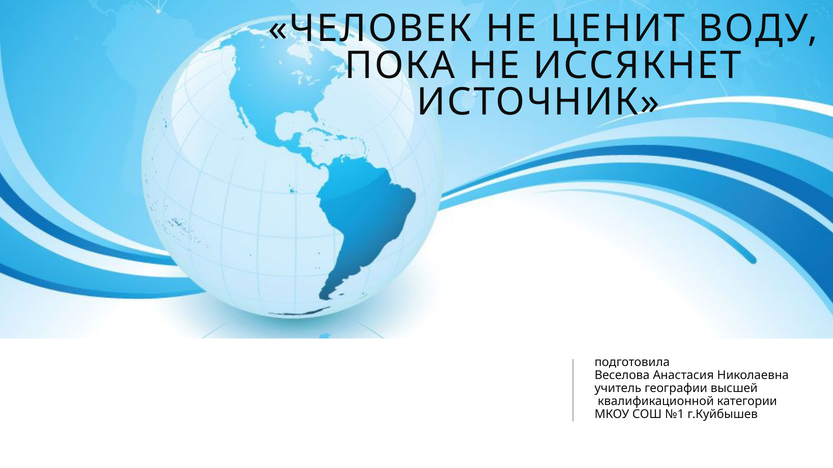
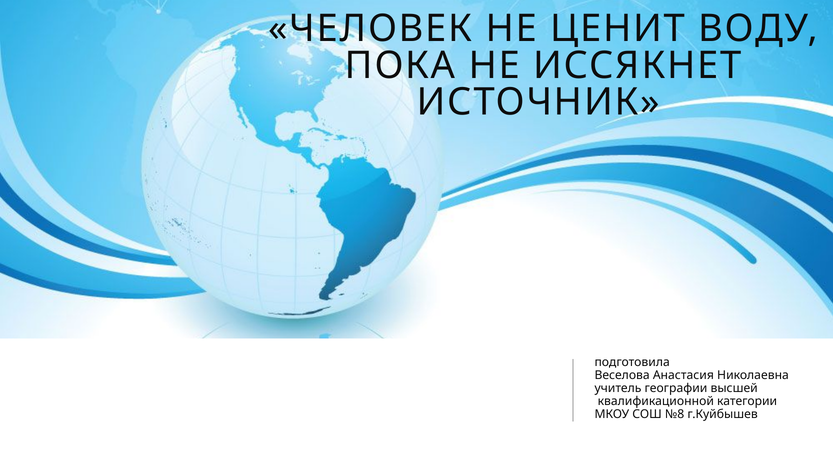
№1: №1 -> №8 (675, 415)
